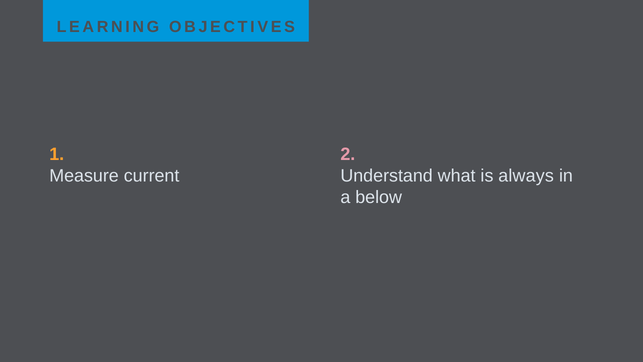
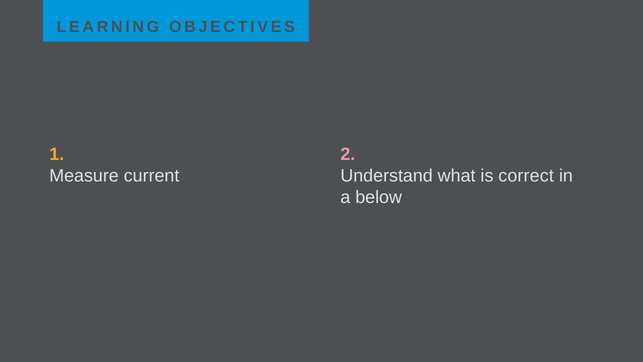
always: always -> correct (526, 176)
